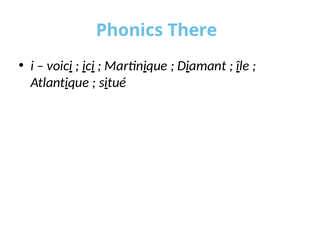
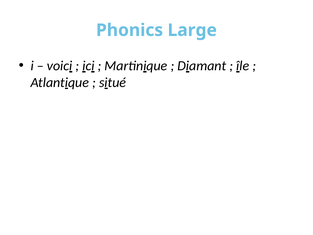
There: There -> Large (192, 30)
